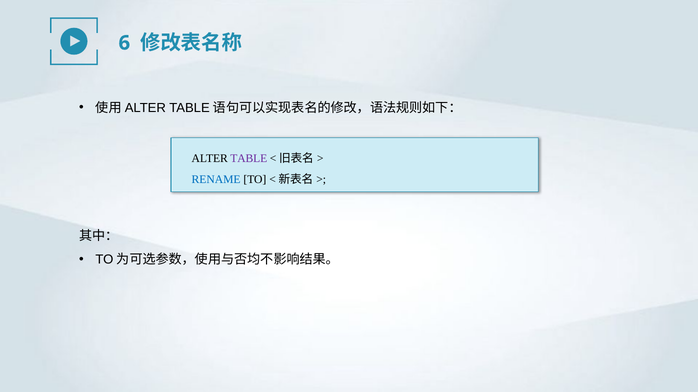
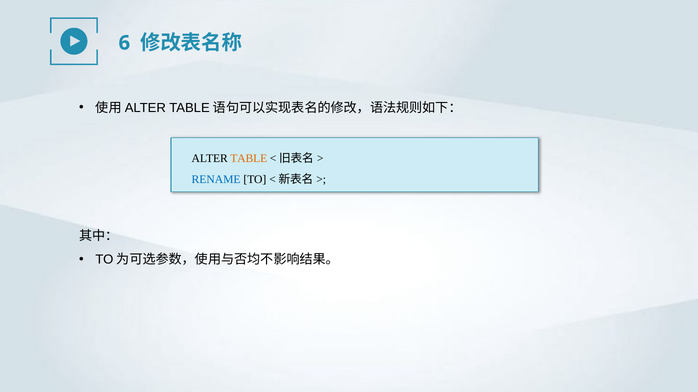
TABLE colour: purple -> orange (249, 159)
